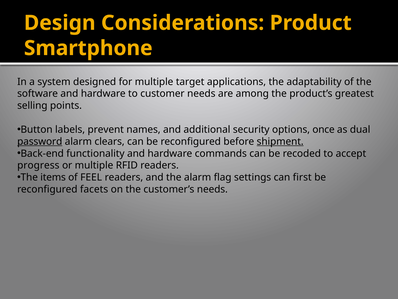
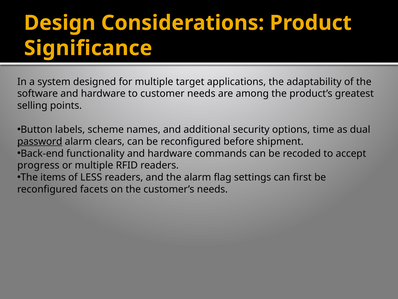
Smartphone: Smartphone -> Significance (88, 48)
prevent: prevent -> scheme (106, 129)
once: once -> time (323, 129)
shipment underline: present -> none (280, 141)
FEEL: FEEL -> LESS (91, 177)
